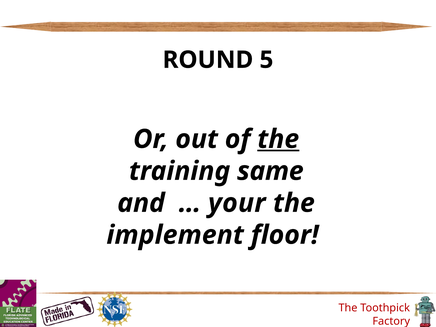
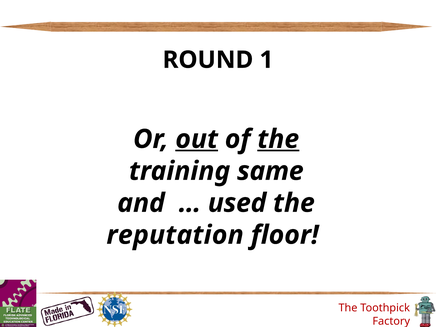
5: 5 -> 1 (266, 60)
out underline: none -> present (197, 139)
your: your -> used (237, 203)
implement: implement -> reputation (175, 235)
